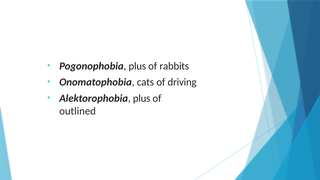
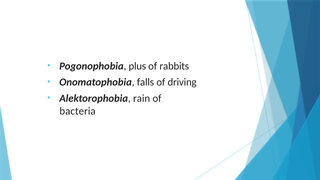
cats: cats -> falls (145, 82)
Alektorophobia plus: plus -> rain (142, 98)
outlined: outlined -> bacteria (78, 111)
